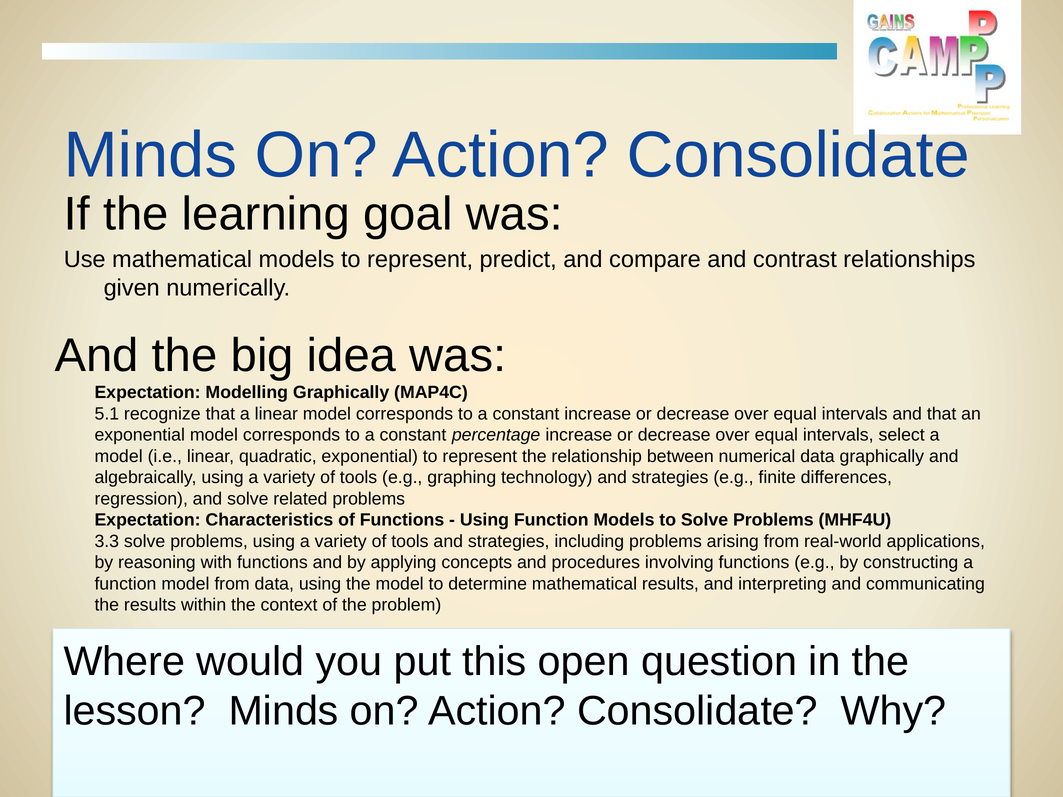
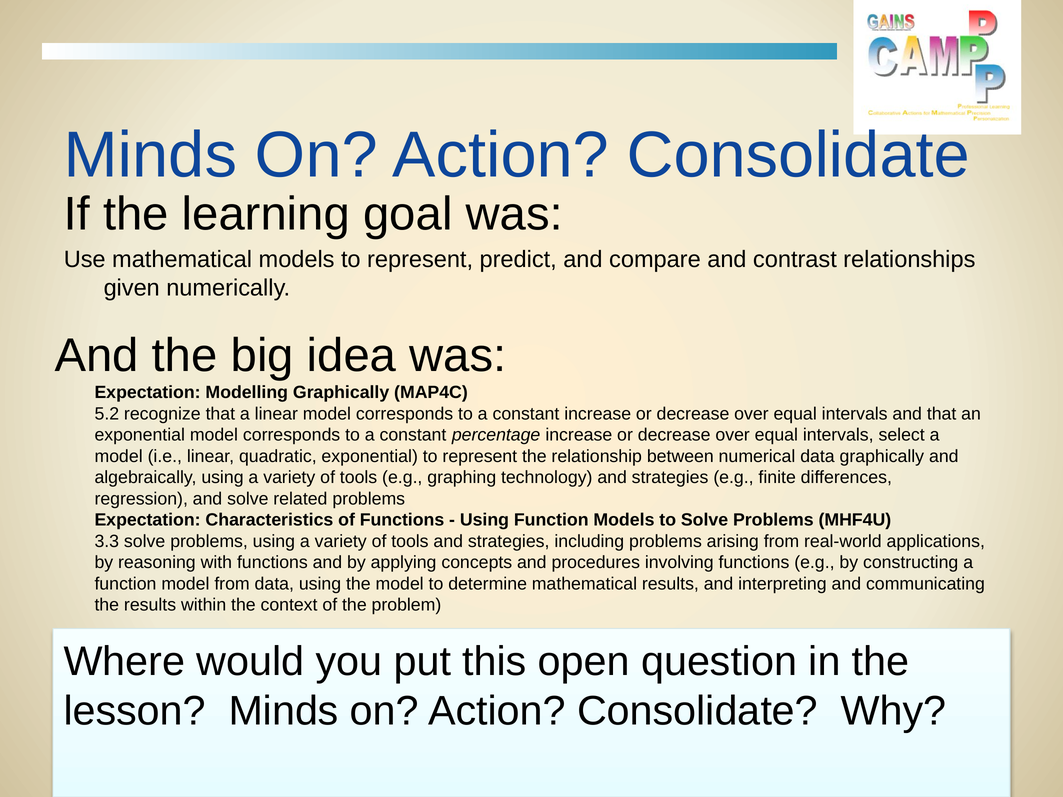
5.1: 5.1 -> 5.2 (107, 414)
